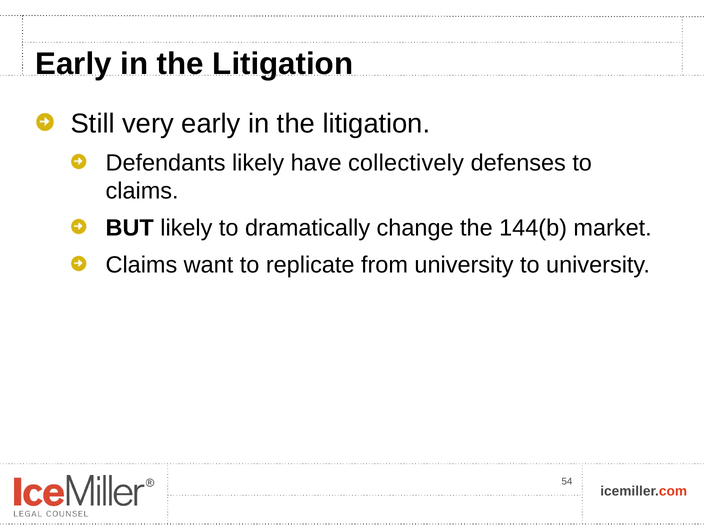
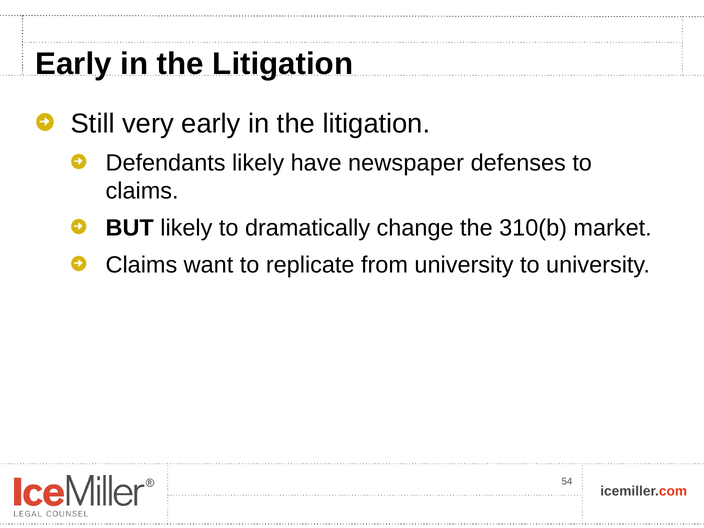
collectively: collectively -> newspaper (406, 163)
144(b: 144(b -> 310(b (533, 228)
